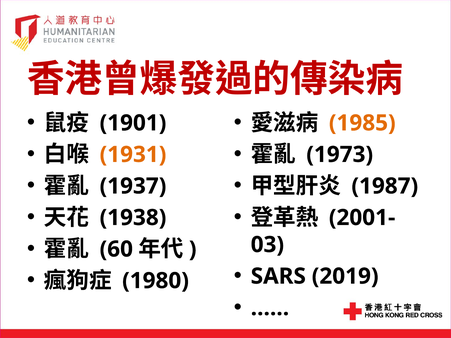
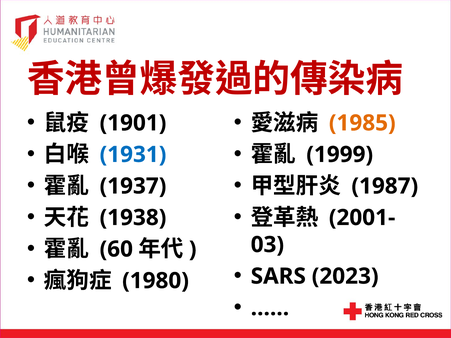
1931 colour: orange -> blue (133, 155)
1973: 1973 -> 1999 (340, 155)
2019: 2019 -> 2023 (345, 276)
